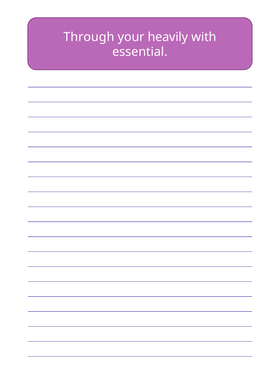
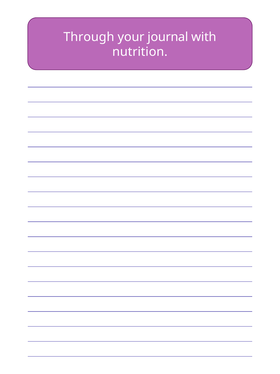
heavily: heavily -> journal (168, 37)
essential: essential -> nutrition (140, 52)
